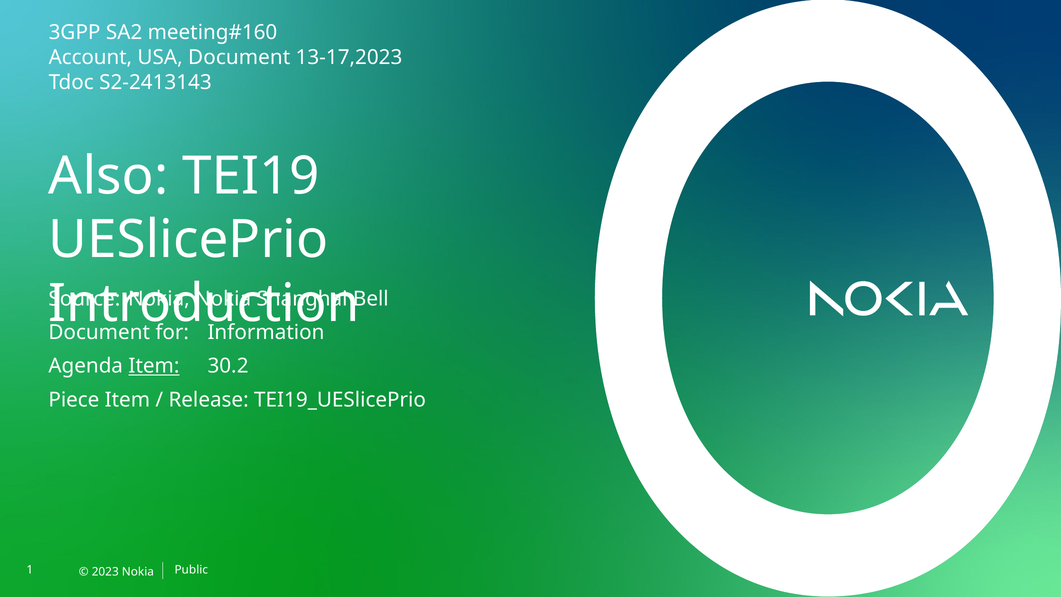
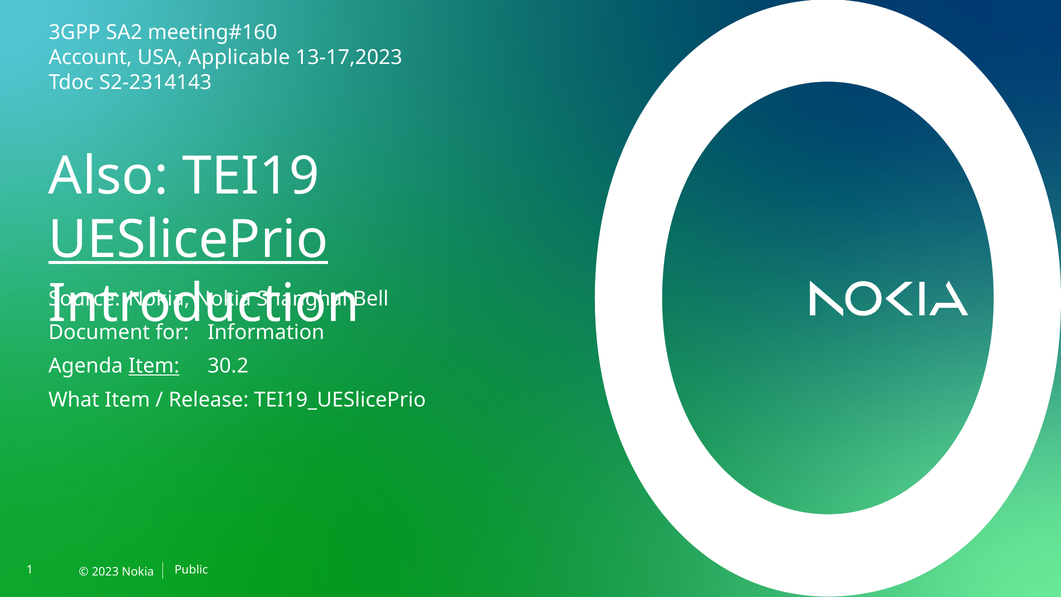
USA Document: Document -> Applicable (239, 57)
S2-2413143: S2-2413143 -> S2-2314143 (155, 82)
UESlicePrio underline: none -> present (188, 240)
Piece: Piece -> What (74, 400)
